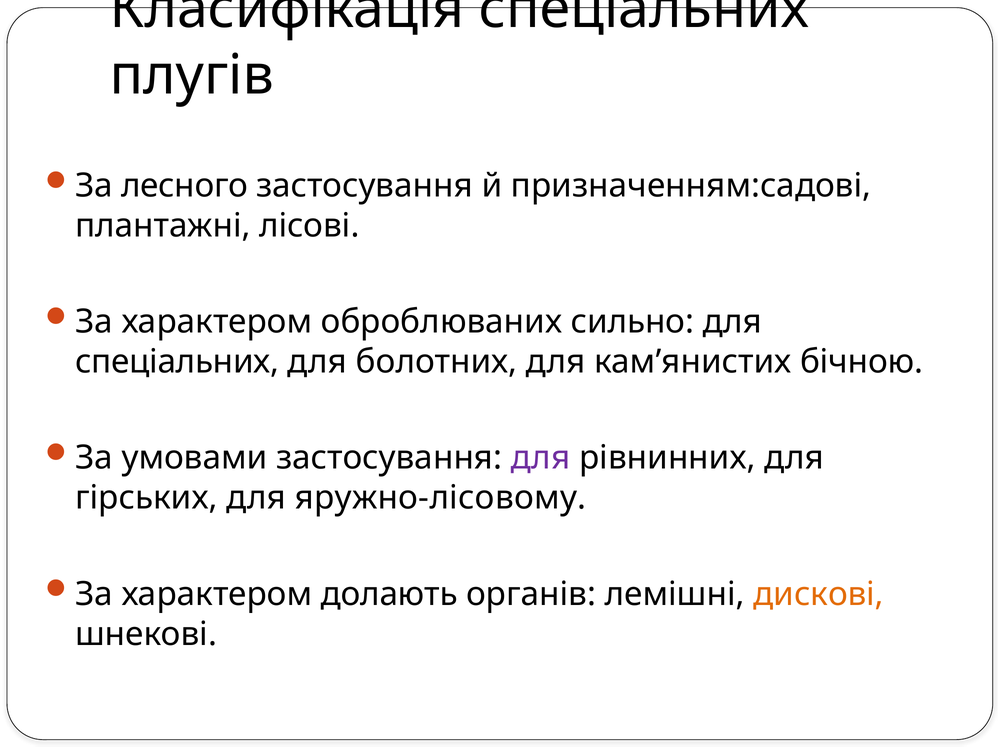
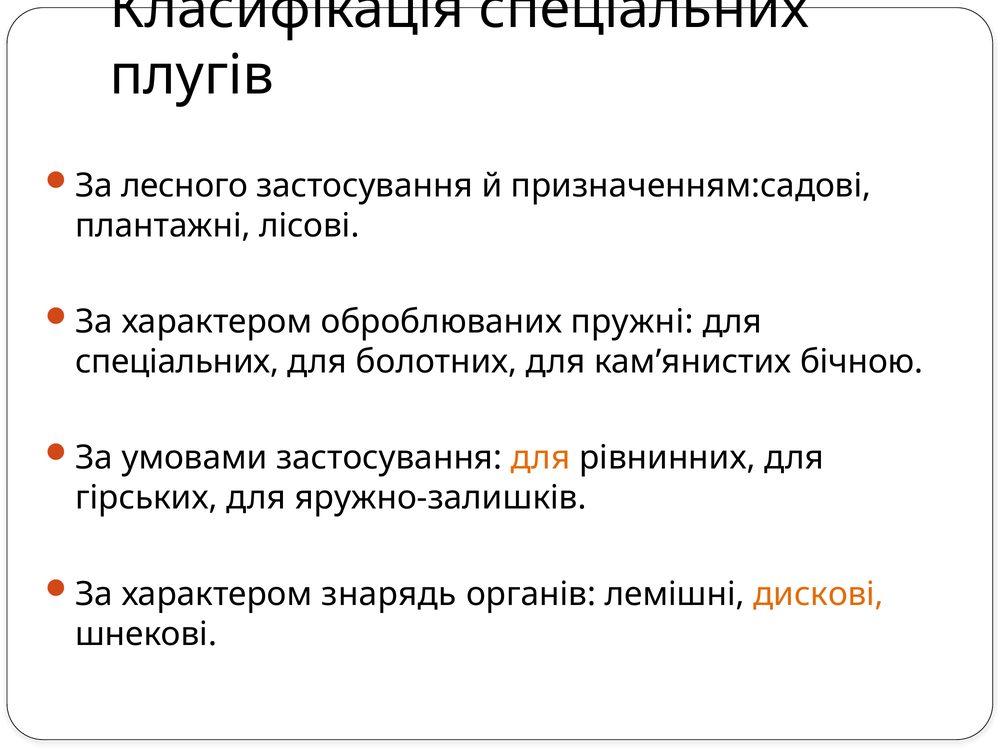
сильно: сильно -> пружні (632, 322)
для colour: purple -> orange (540, 458)
яружно-лісовому: яружно-лісовому -> яружно-залишків (441, 498)
долають: долають -> знарядь (389, 594)
